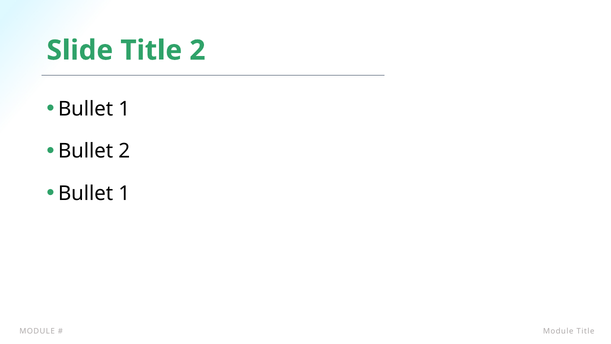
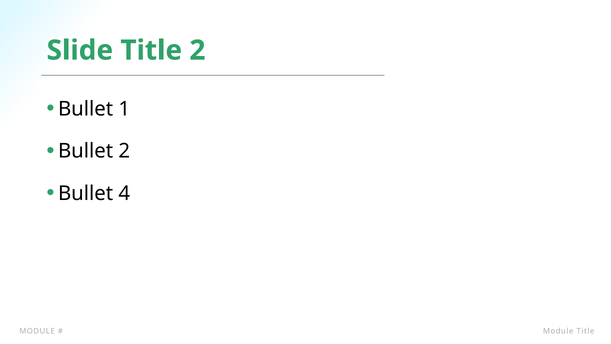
1: 1 -> 4 (124, 193)
